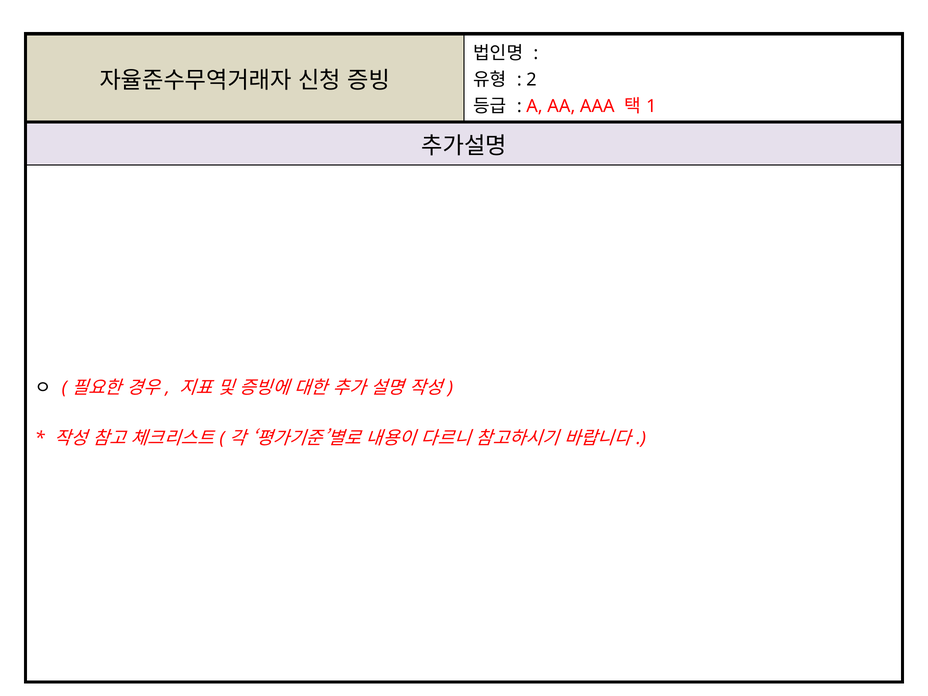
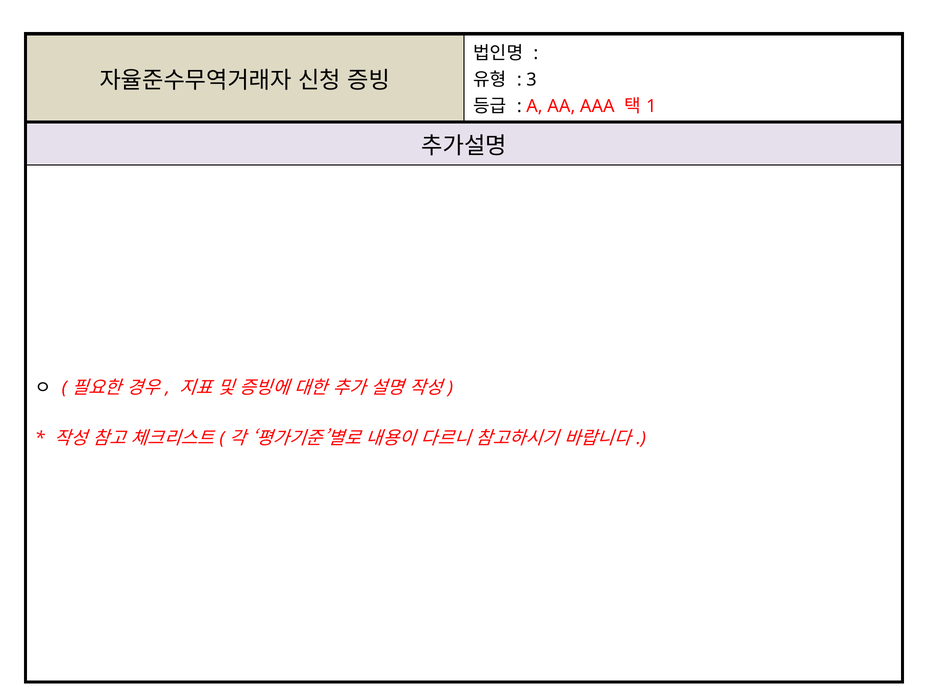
2: 2 -> 3 (531, 80)
